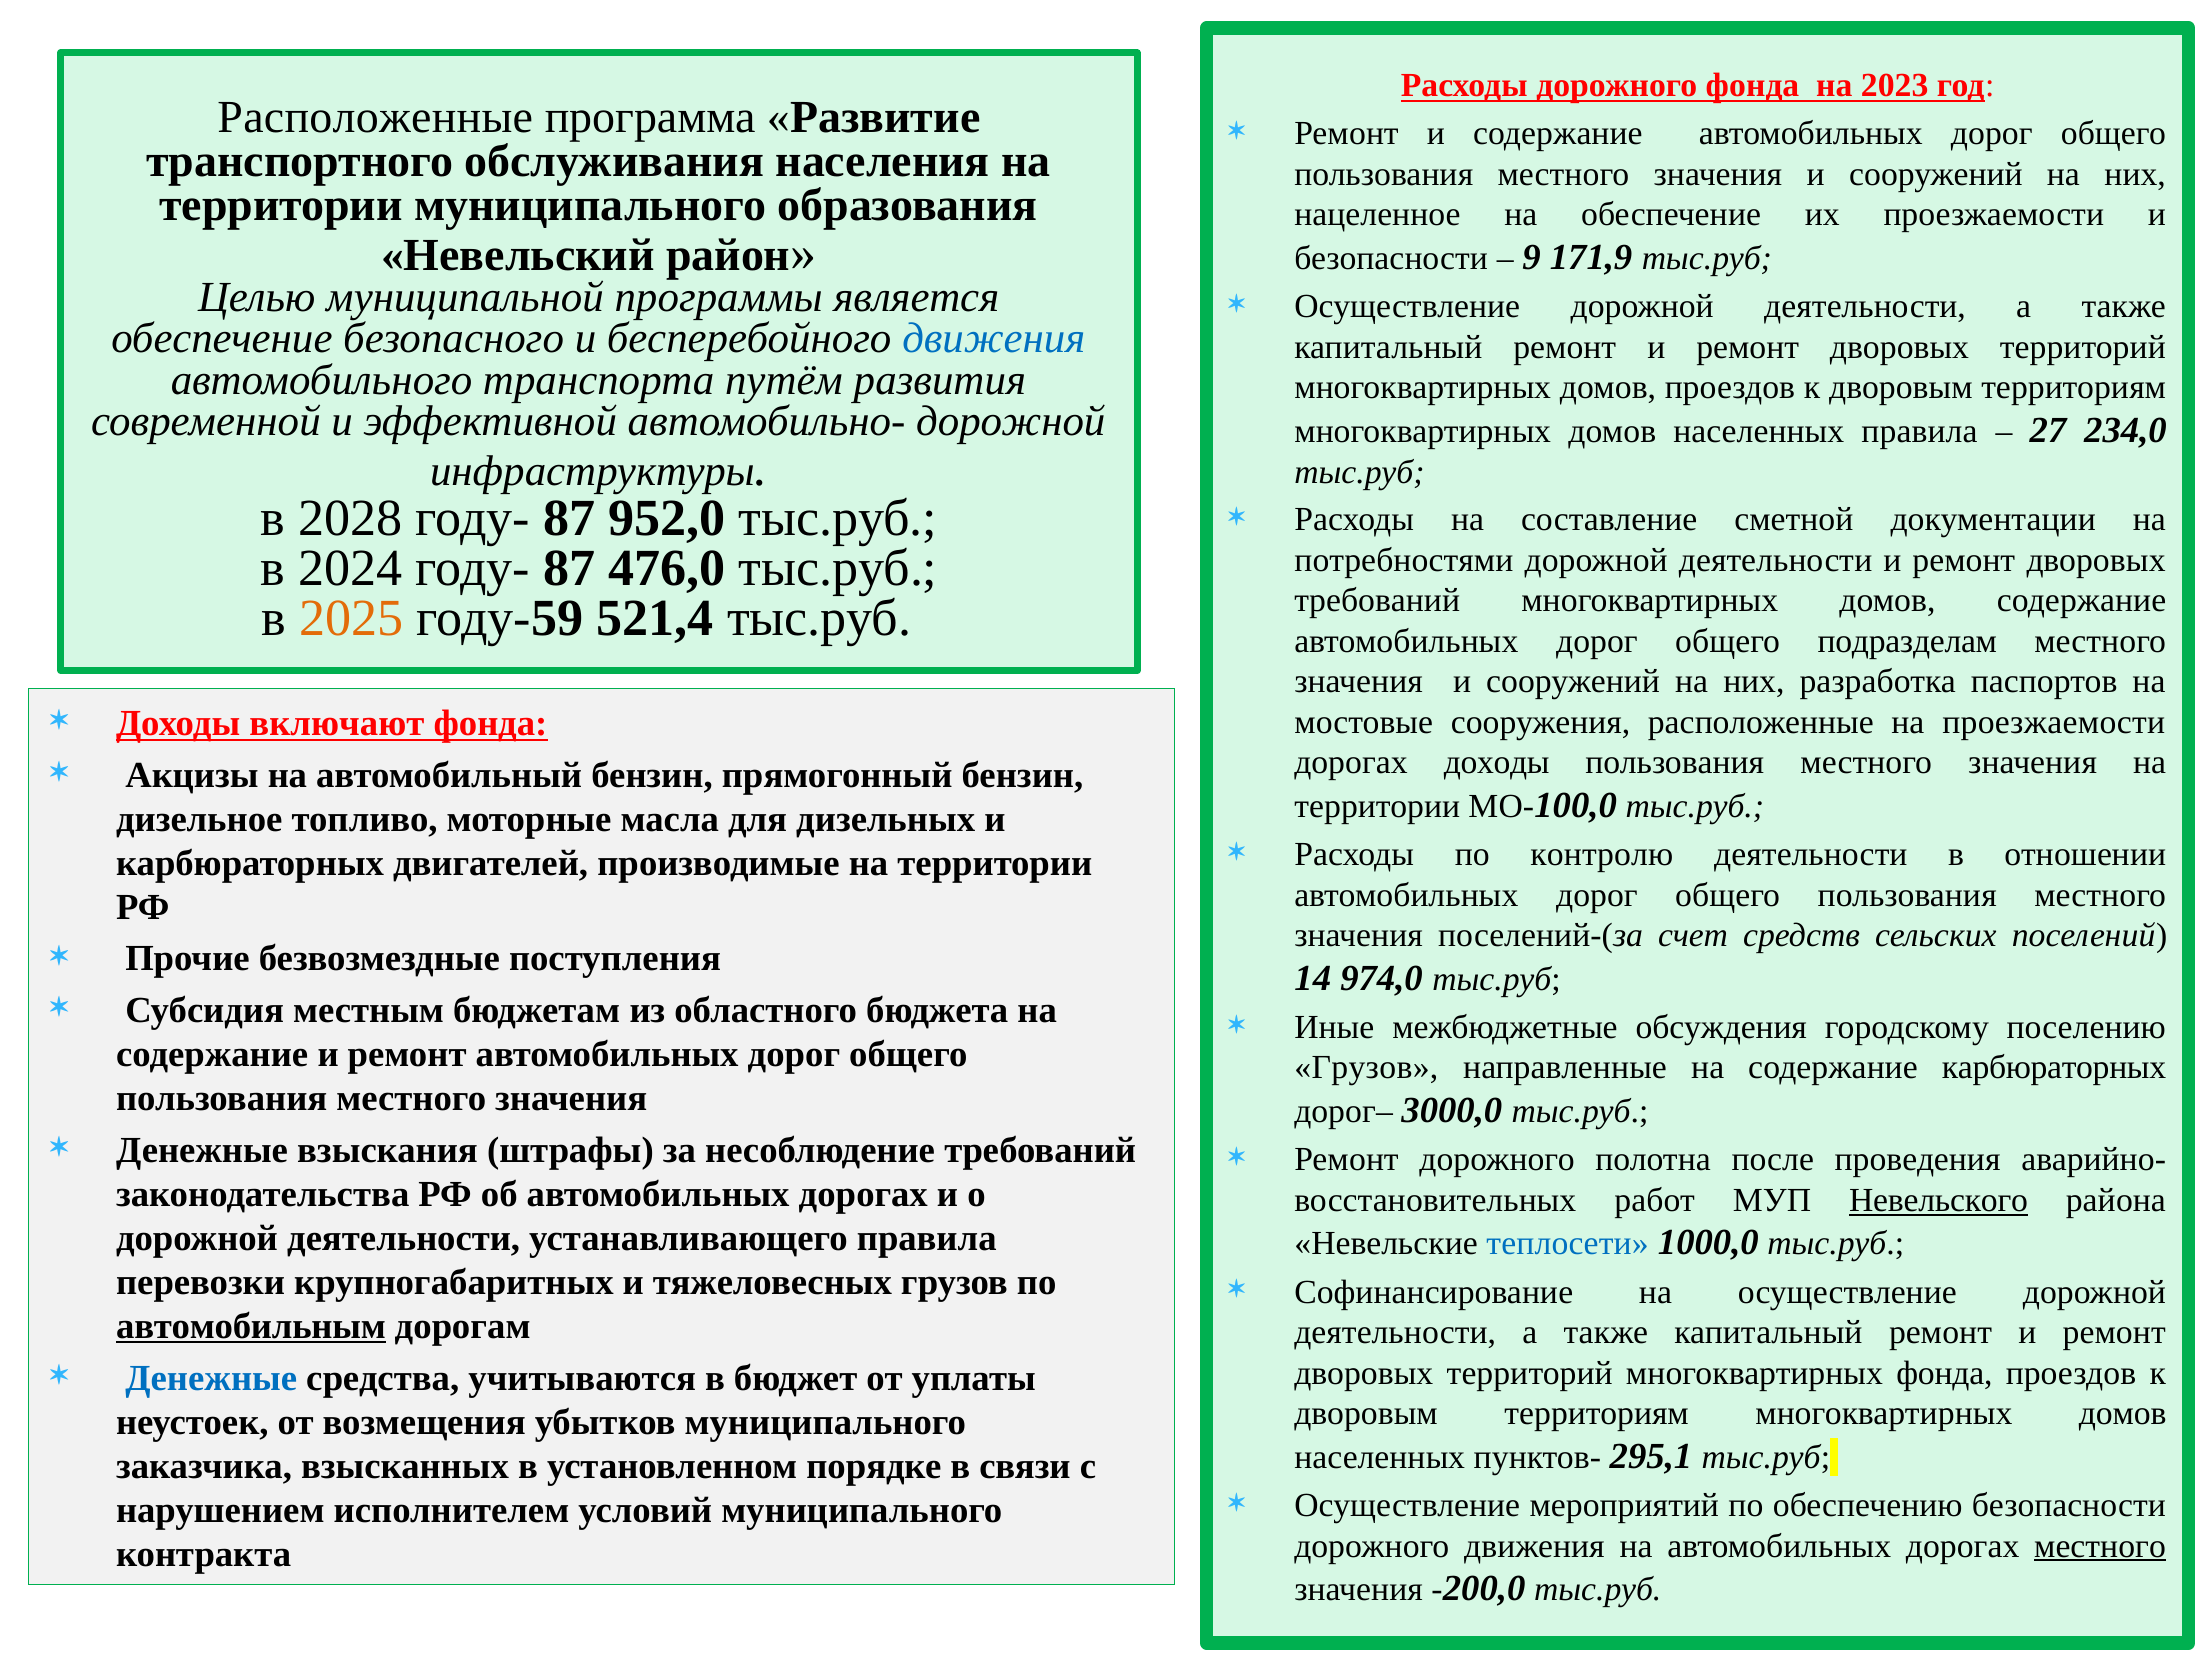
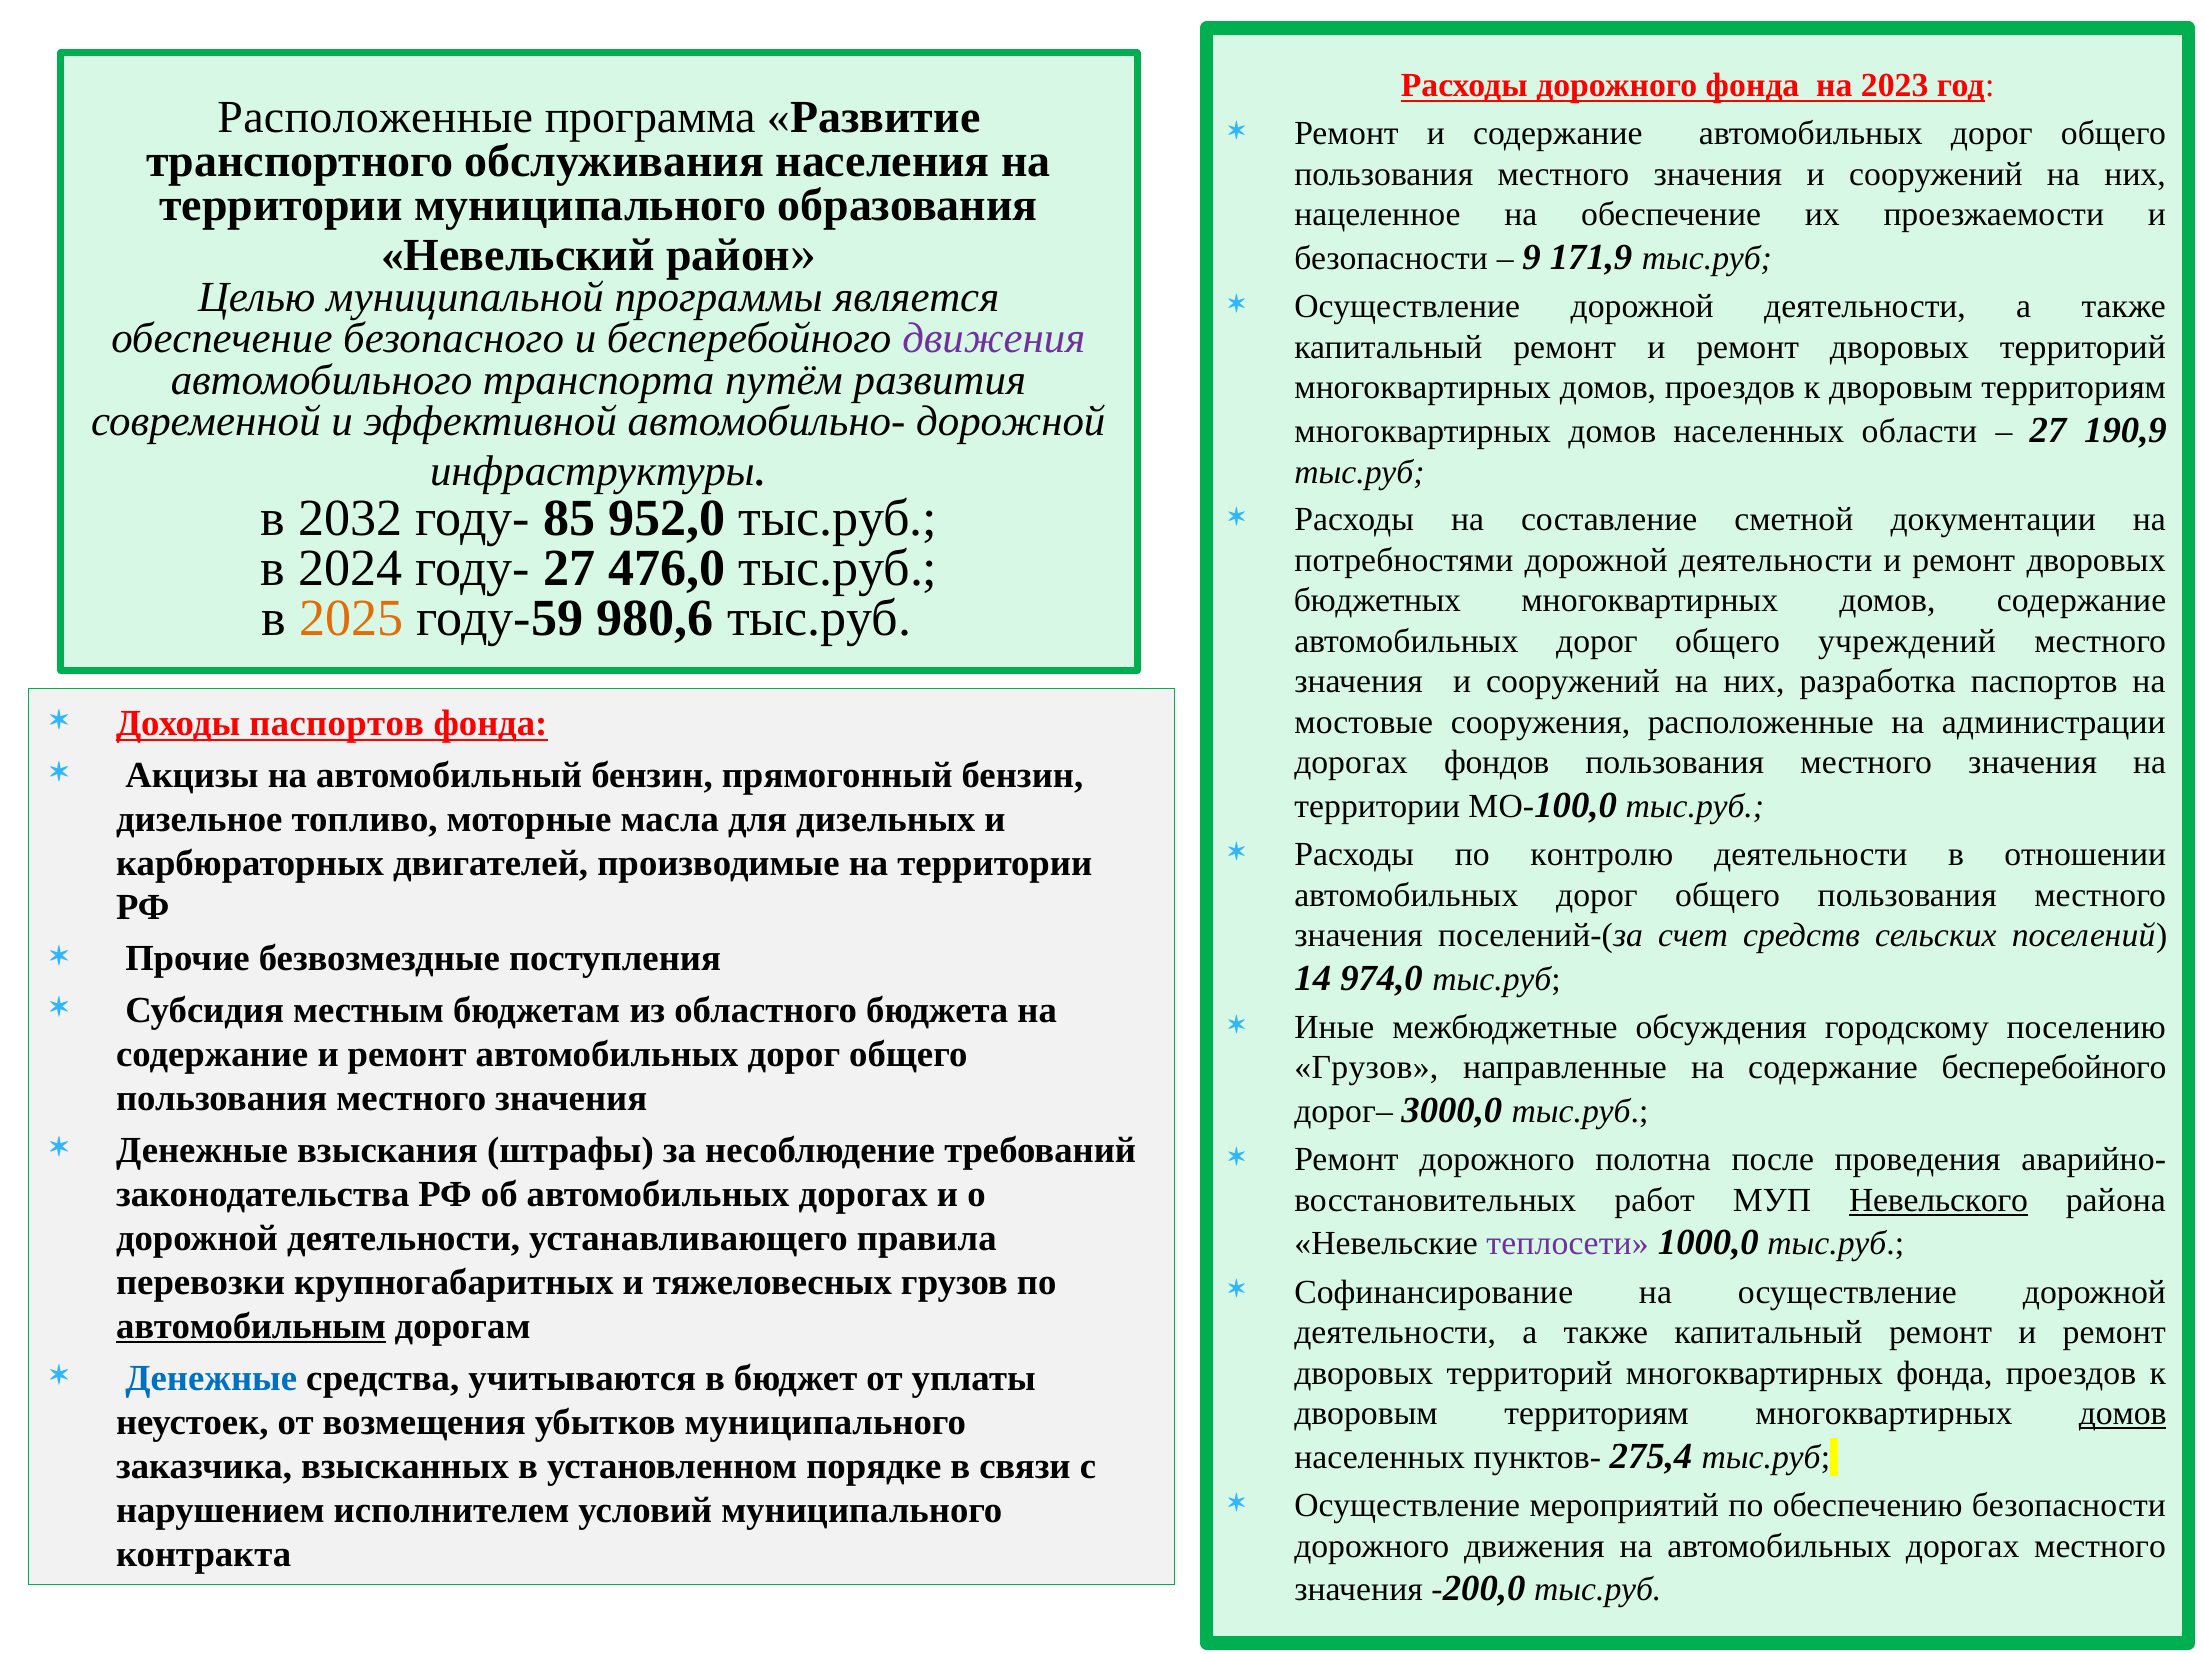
движения colour: blue -> purple (994, 339)
населенных правила: правила -> области (1919, 431)
234,0: 234,0 -> 190,9 (2125, 430)
2028: 2028 -> 2032 (350, 518)
87: 87 -> 85 (569, 518)
2024 году- 87: 87 -> 27 (569, 568)
требований: требований -> бюджетных (1377, 601)
521,4: 521,4 -> 980,6 (655, 618)
подразделам: подразделам -> учреждений (1907, 641)
Доходы включают: включают -> паспортов (337, 723)
на проезжаемости: проезжаемости -> администрации (2054, 722)
дорогах доходы: доходы -> фондов (1497, 762)
содержание карбюраторных: карбюраторных -> бесперебойного (2054, 1068)
теплосети colour: blue -> purple (1568, 1244)
домов underline: none -> present (2123, 1413)
295,1: 295,1 -> 275,4 (1651, 1456)
местного underline: present -> none (2100, 1546)
